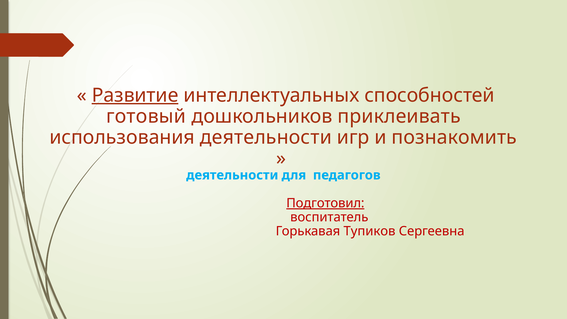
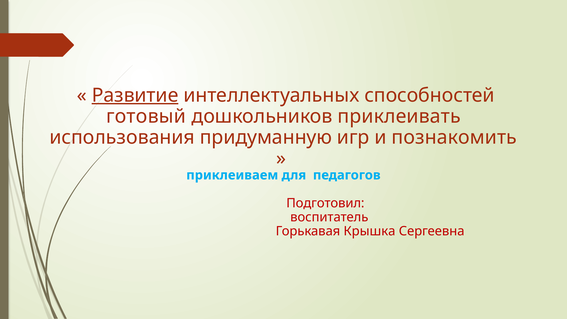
использования деятельности: деятельности -> придуманную (266, 137)
деятельности: деятельности -> приклеиваем (232, 175)
Подготовил underline: present -> none (325, 203)
Тупиков: Тупиков -> Крышка (370, 231)
